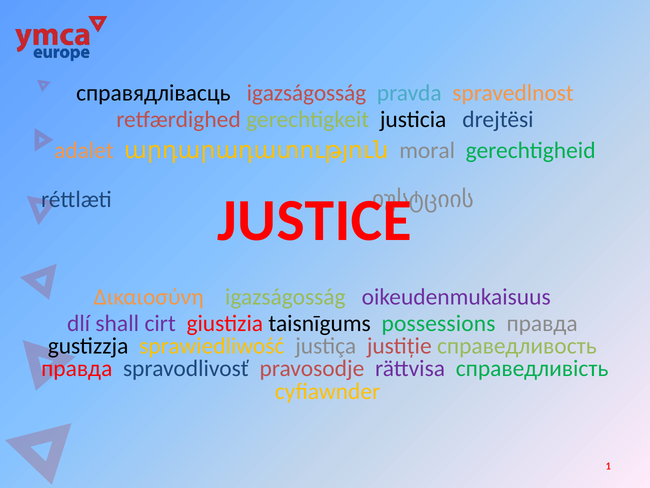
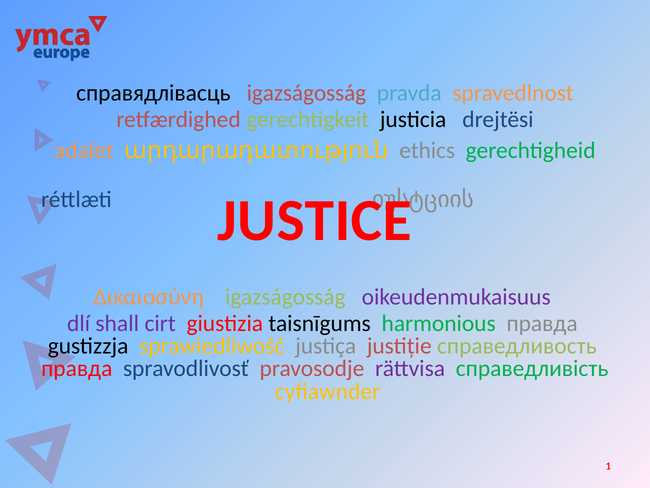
moral: moral -> ethics (427, 151)
possessions: possessions -> harmonious (439, 323)
